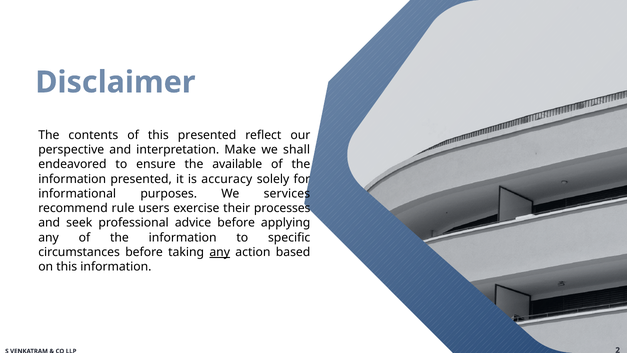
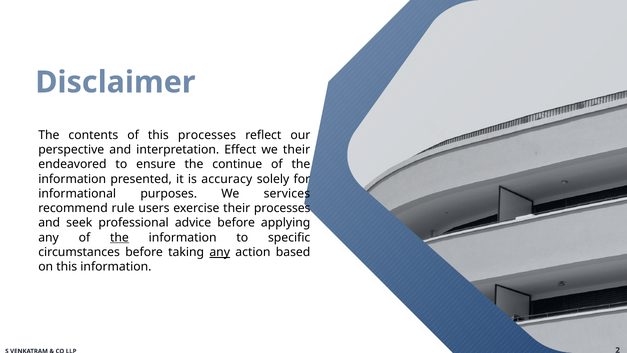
this presented: presented -> processes (207, 135)
Make: Make -> Effect (240, 150)
we shall: shall -> their (297, 150)
available: available -> continue (237, 164)
the underline: none -> present (119, 237)
